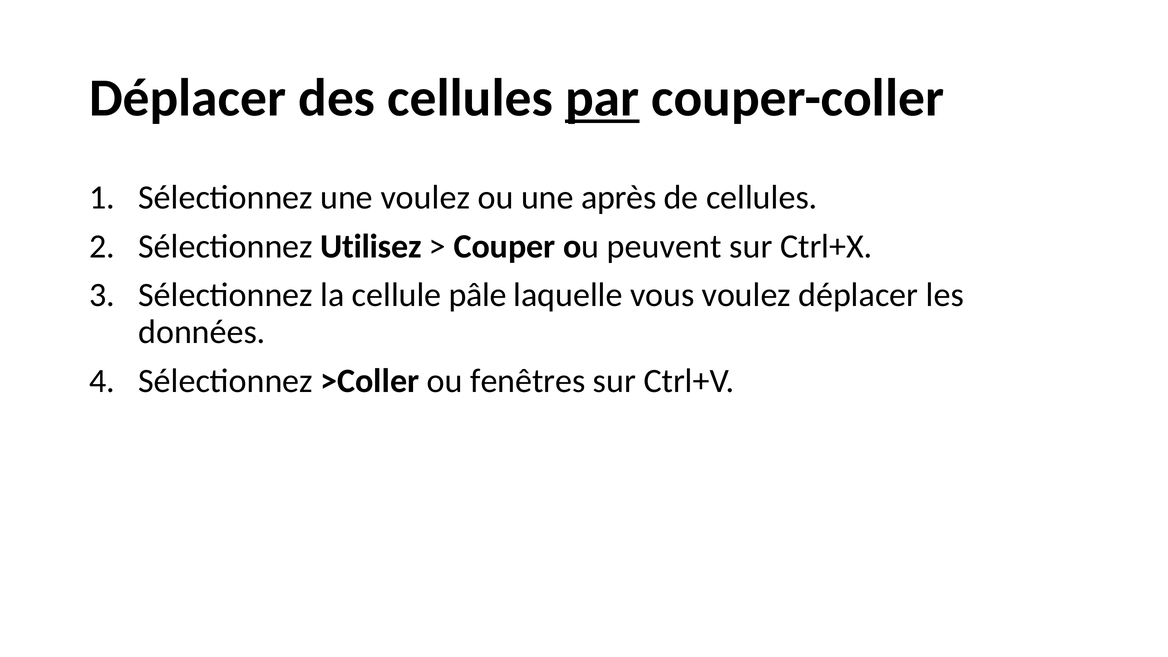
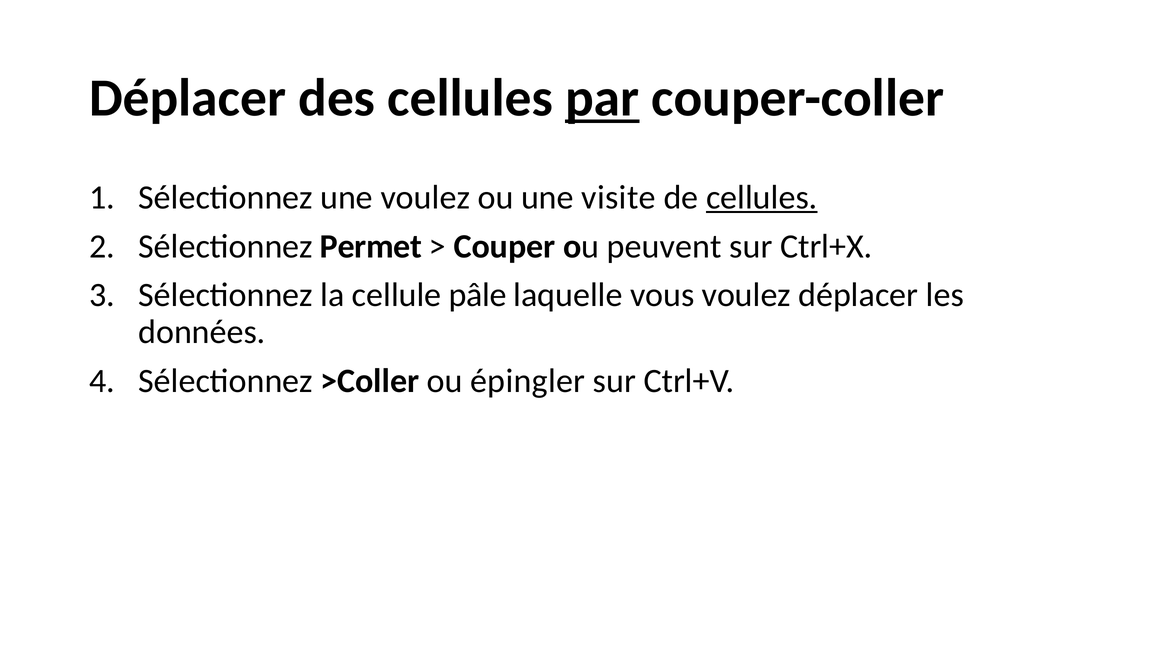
après: après -> visite (619, 197)
cellules underline: none -> present (762, 197)
Utilisez: Utilisez -> Permet (371, 246)
fenêtres: fenêtres -> épingler (528, 381)
